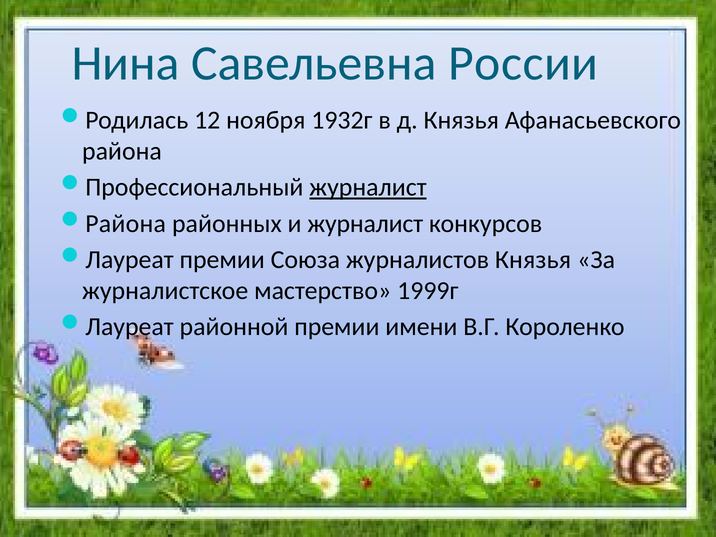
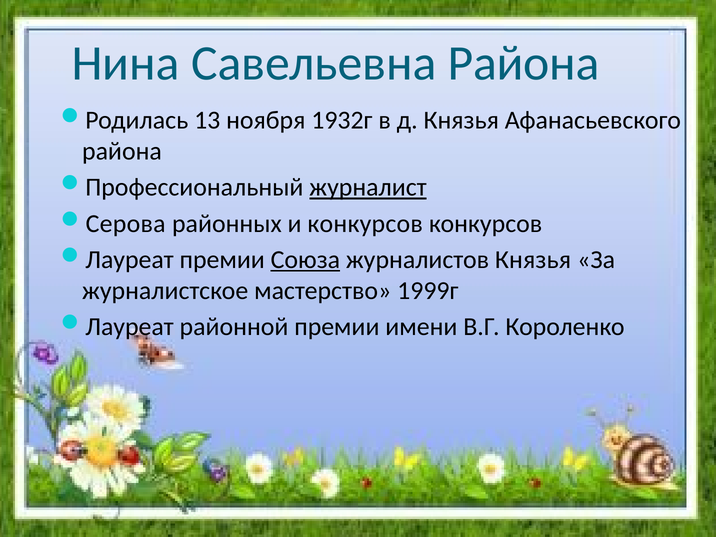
Савельевна России: России -> Района (524, 63)
12: 12 -> 13 (207, 120)
Района: Района -> Серова (126, 224)
и журналист: журналист -> конкурсов (365, 224)
Союза underline: none -> present (305, 260)
